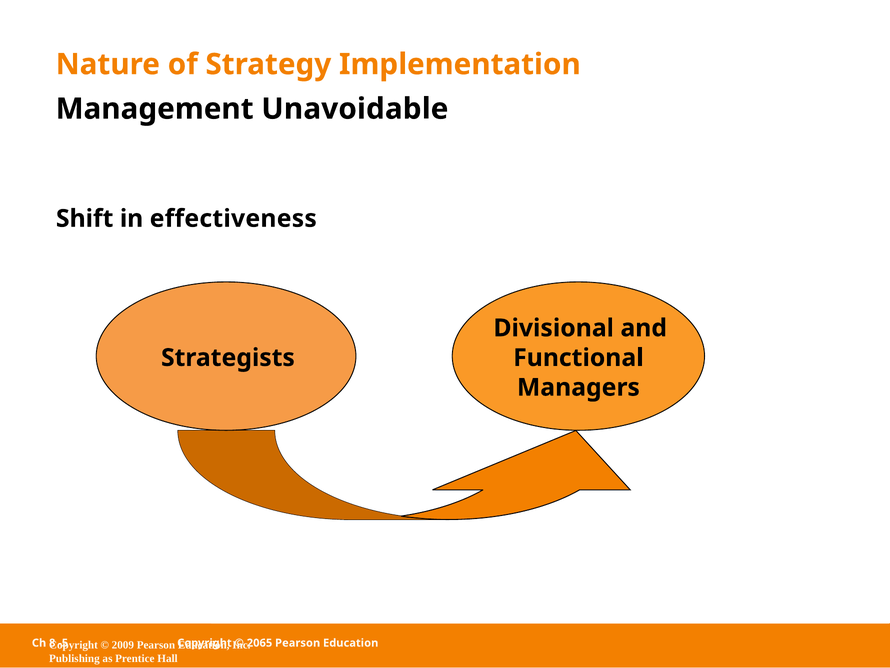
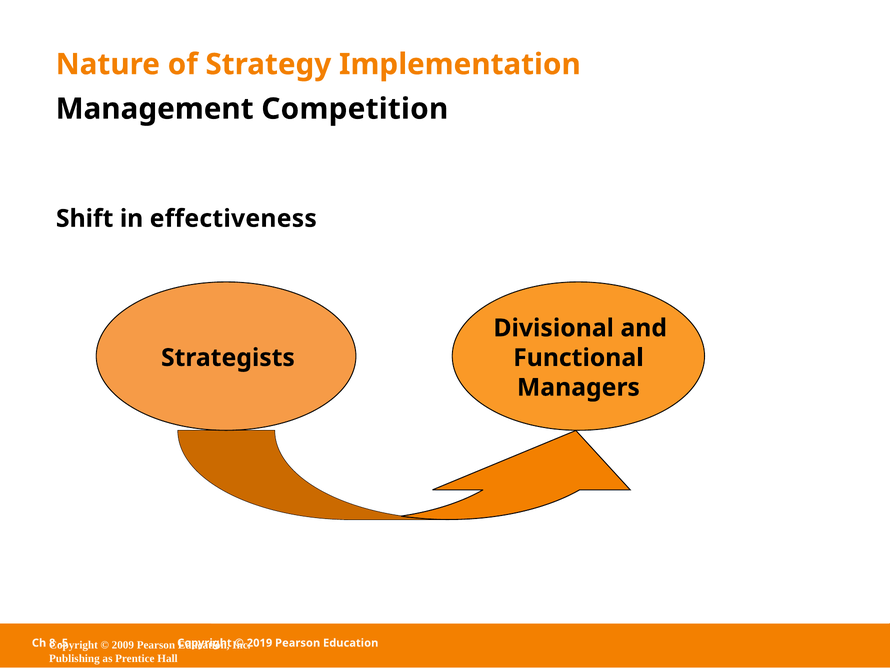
Unavoidable: Unavoidable -> Competition (355, 109)
2065: 2065 -> 2019 (260, 642)
